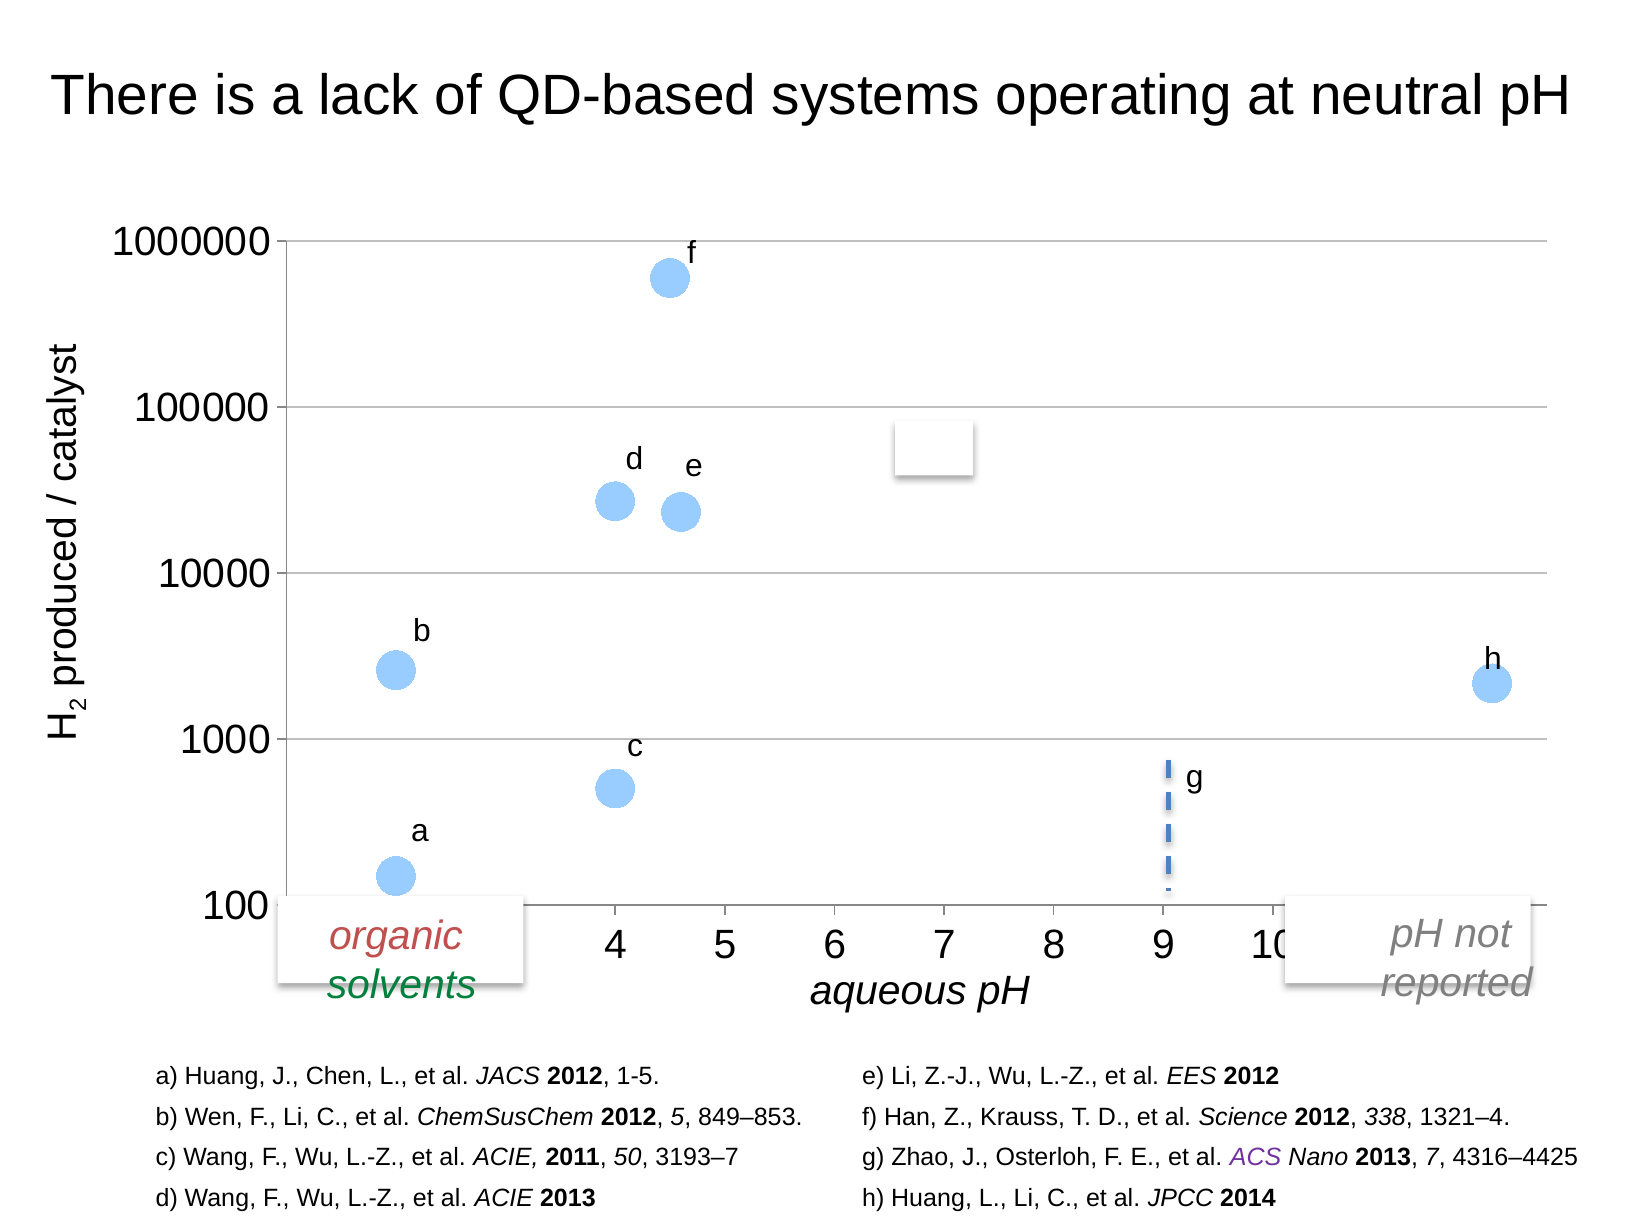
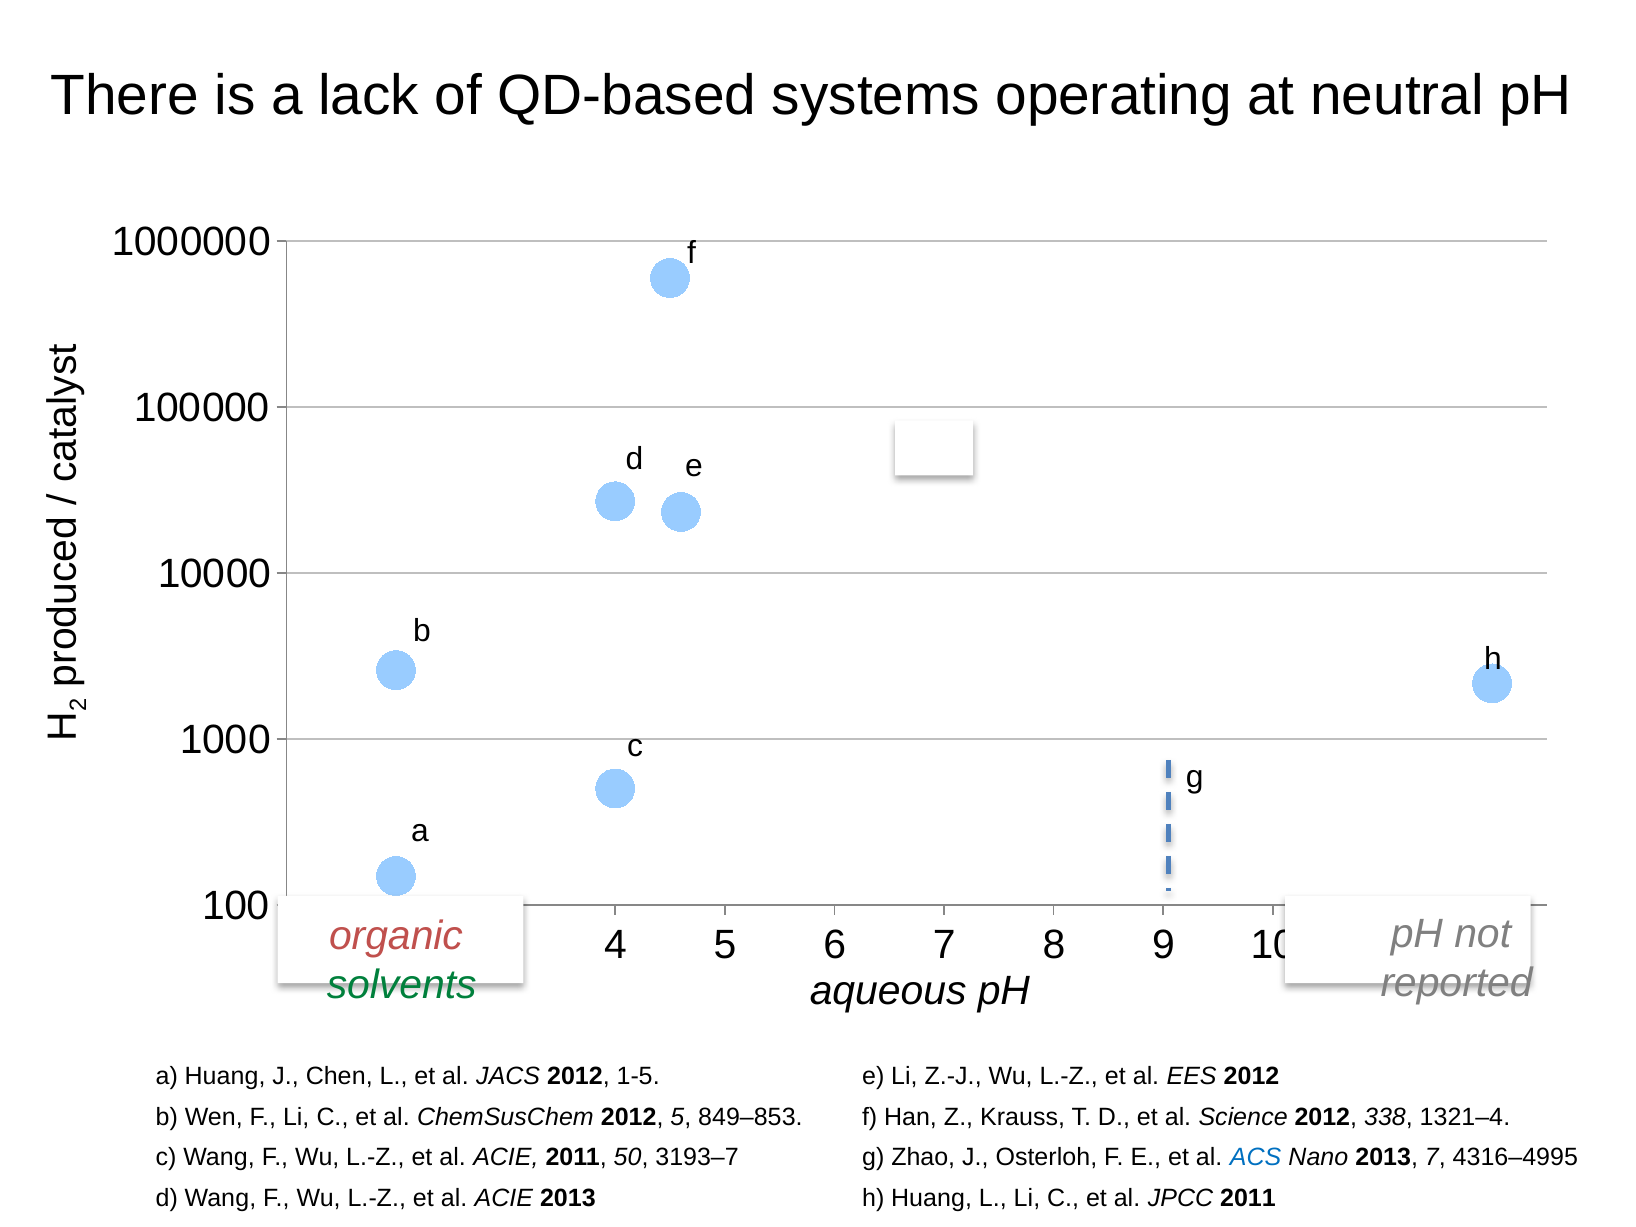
ACS colour: purple -> blue (1256, 1158)
4316–4425: 4316–4425 -> 4316–4995 (1515, 1158)
JPCC 2014: 2014 -> 2011 (1248, 1198)
